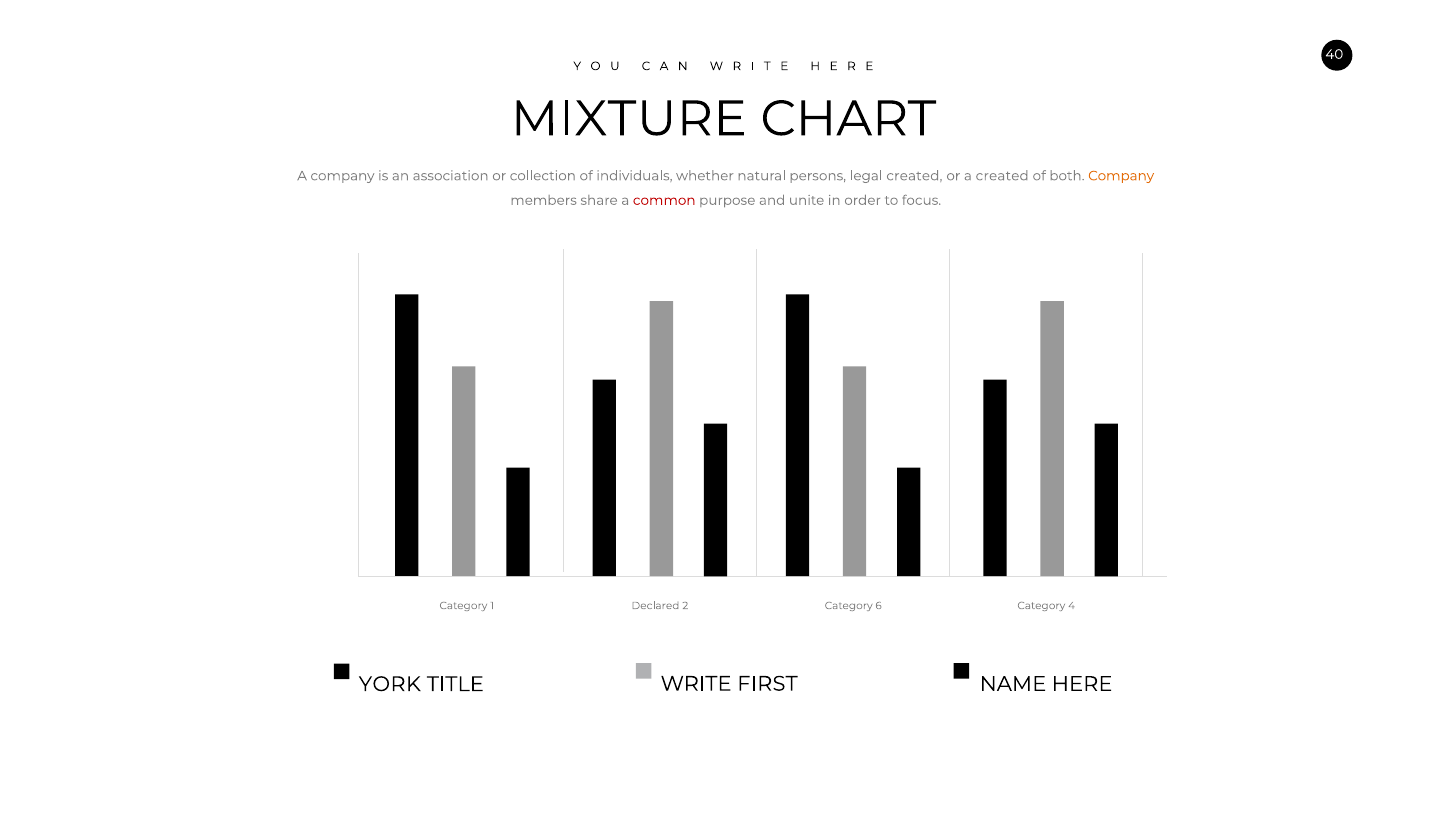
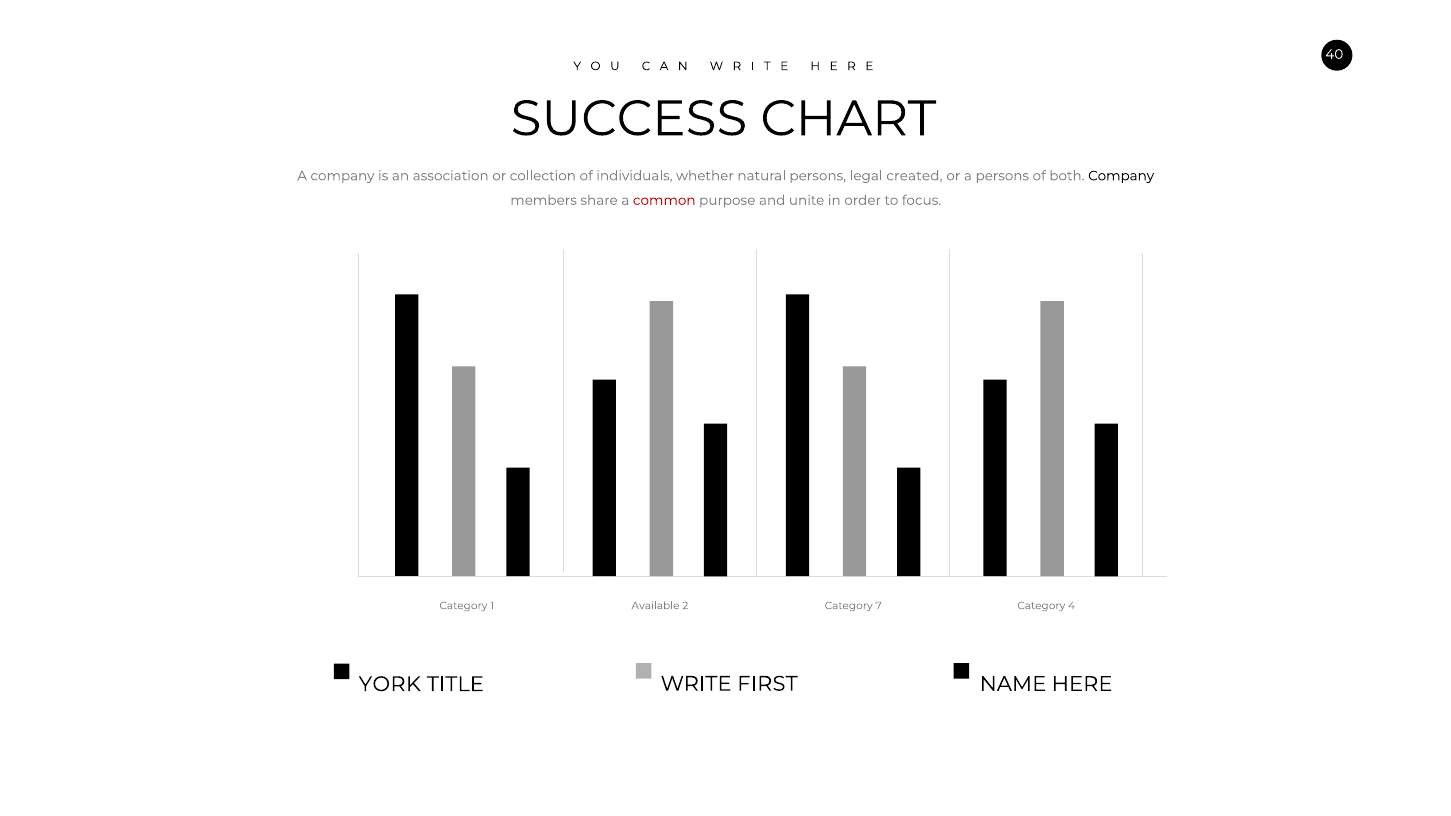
MIXTURE: MIXTURE -> SUCCESS (629, 119)
a created: created -> persons (1002, 176)
Company colour: orange -> black (1121, 176)
Declared: Declared -> Available (655, 606)
6: 6 -> 7 (879, 606)
